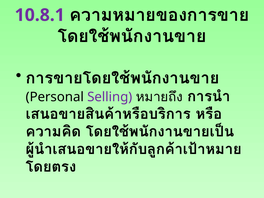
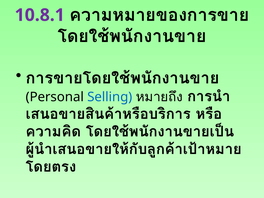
Selling colour: purple -> blue (110, 97)
